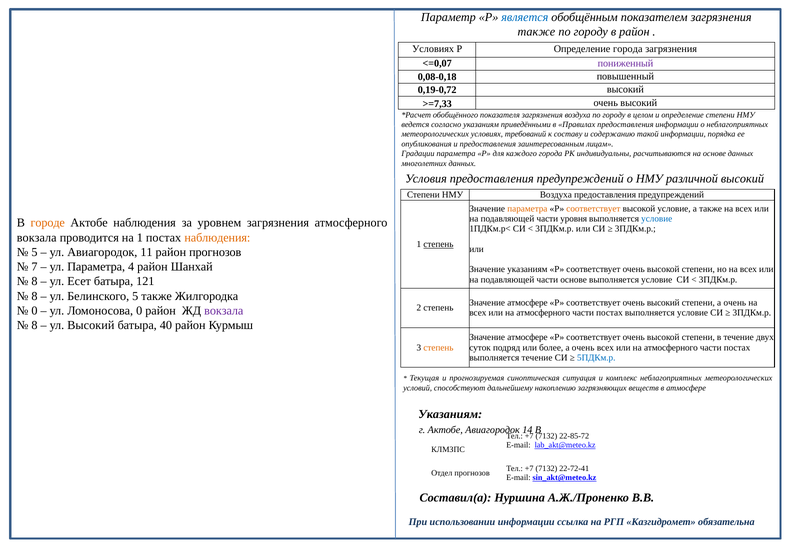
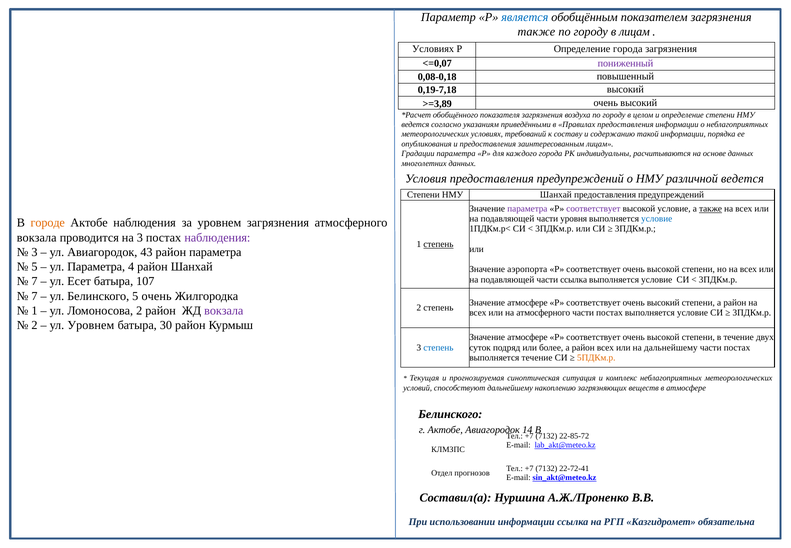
в район: район -> лицам (634, 32)
0,19-0,72: 0,19-0,72 -> 0,19-7,18 (437, 90)
>=7,33: >=7,33 -> >=3,89 (437, 104)
различной высокий: высокий -> ведется (742, 179)
НМУ Воздуха: Воздуха -> Шанхай (556, 195)
параметра colour: orange -> purple (527, 209)
соответствует colour: orange -> purple (593, 209)
также underline: none -> present (711, 209)
на 1: 1 -> 3 (140, 237)
наблюдения colour: orange -> purple (217, 237)
5: 5 -> 3 (34, 252)
11: 11 -> 43 (146, 252)
район прогнозов: прогнозов -> параметра (215, 252)
7: 7 -> 5 (34, 267)
Значение указаниям: указаниям -> аэропорта (527, 269)
части основе: основе -> ссылка (574, 279)
8: 8 -> 7 (34, 281)
121: 121 -> 107 (145, 281)
8: 8 -> 7 (34, 296)
5 также: также -> очень (157, 296)
степени а очень: очень -> район (735, 303)
0: 0 -> 1 (34, 310)
Ломоносова 0: 0 -> 2 (139, 310)
8: 8 -> 2 (34, 325)
ул Высокий: Высокий -> Уровнем (91, 325)
40: 40 -> 30 (166, 325)
степень colour: orange -> blue (438, 347)
более а очень: очень -> район (583, 347)
атмосферного: атмосферного -> дальнейшему (671, 347)
5ПДКм.р colour: blue -> orange (596, 357)
Указаниям: Указаниям -> Белинского (450, 414)
